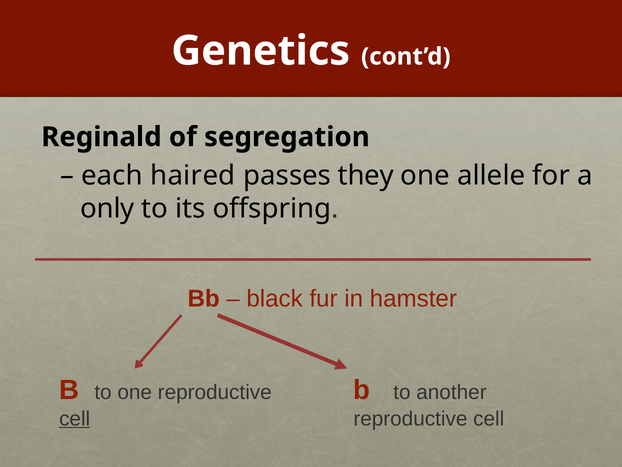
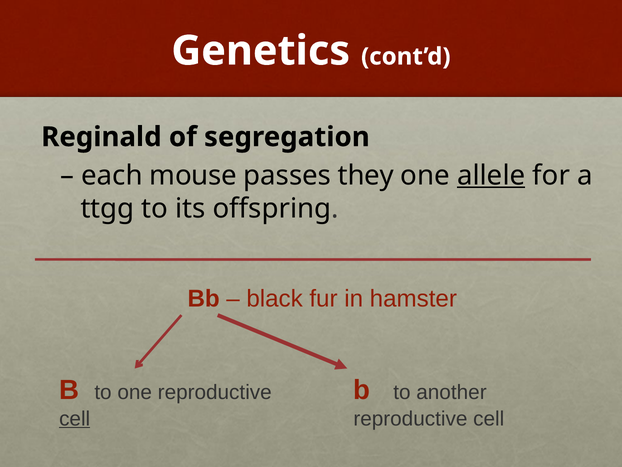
haired: haired -> mouse (193, 175)
allele underline: none -> present (491, 175)
only: only -> ttgg (107, 208)
